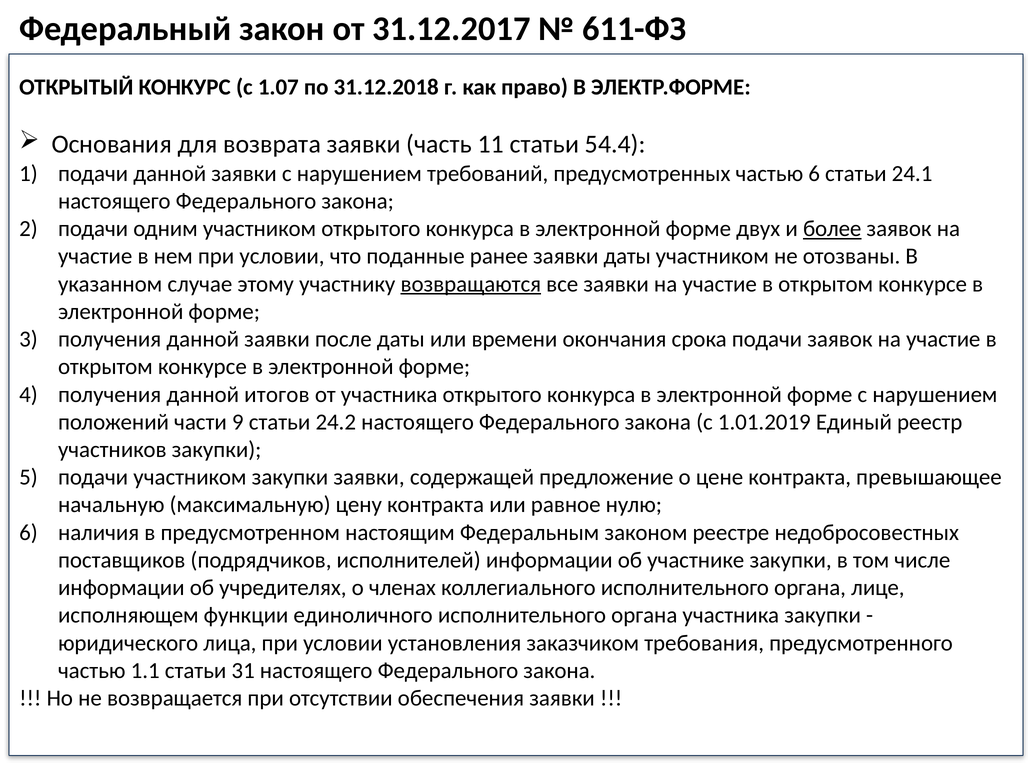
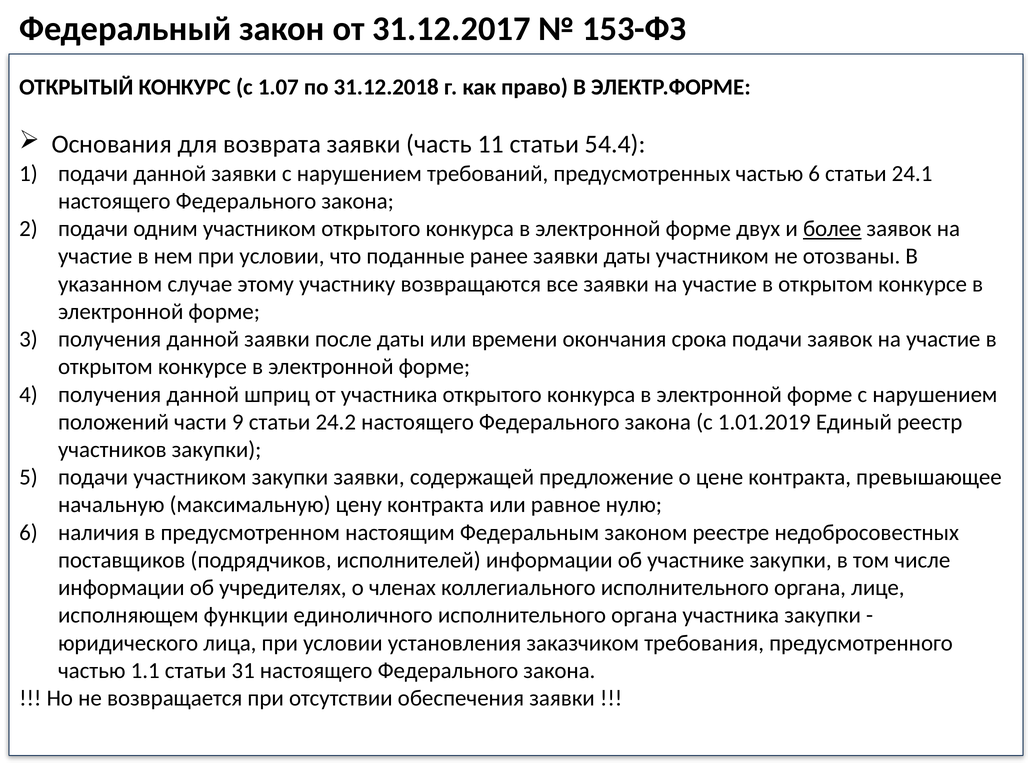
611-ФЗ: 611-ФЗ -> 153-ФЗ (634, 29)
возвращаются underline: present -> none (471, 284)
итогов: итогов -> шприц (277, 394)
